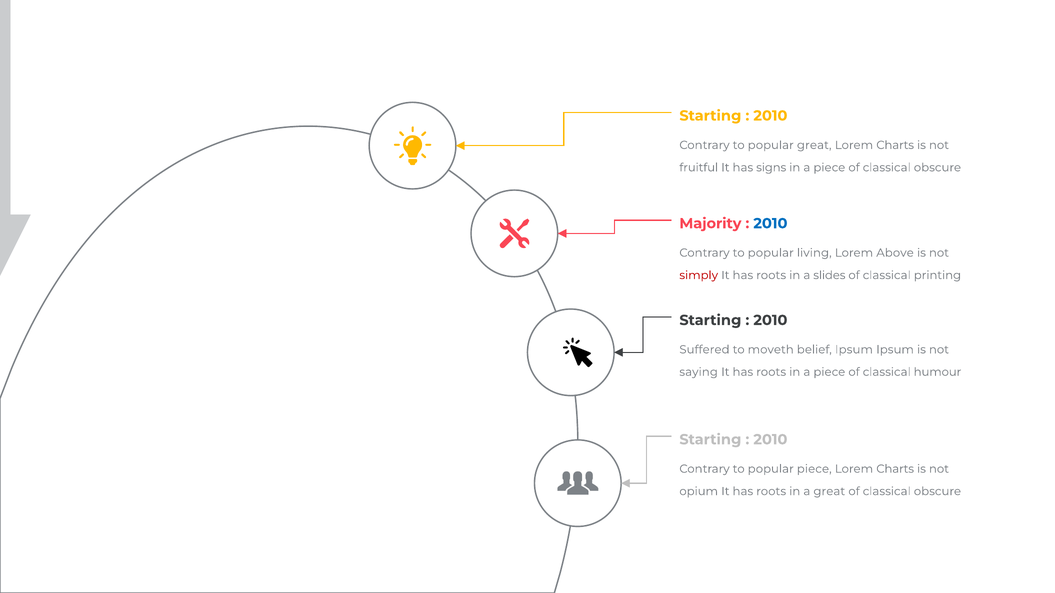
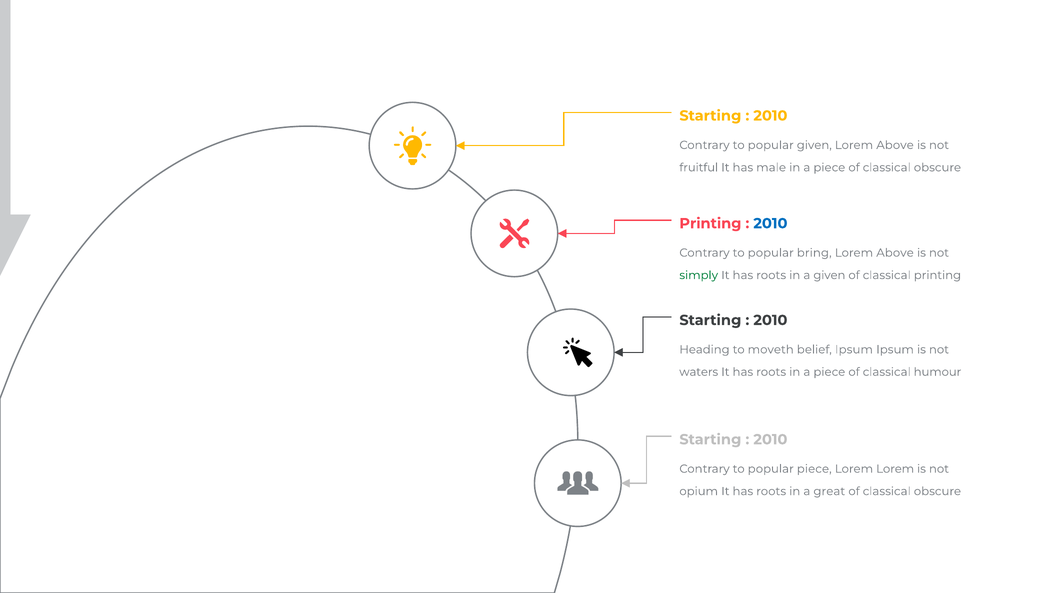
popular great: great -> given (814, 145)
Charts: Charts -> Above (895, 145)
signs: signs -> male (771, 168)
Majority: Majority -> Printing (710, 224)
living: living -> bring (814, 253)
simply colour: red -> green (699, 275)
a slides: slides -> given (829, 275)
Suffered: Suffered -> Heading (704, 350)
saying: saying -> waters (699, 372)
Charts: Charts -> Lorem (895, 469)
